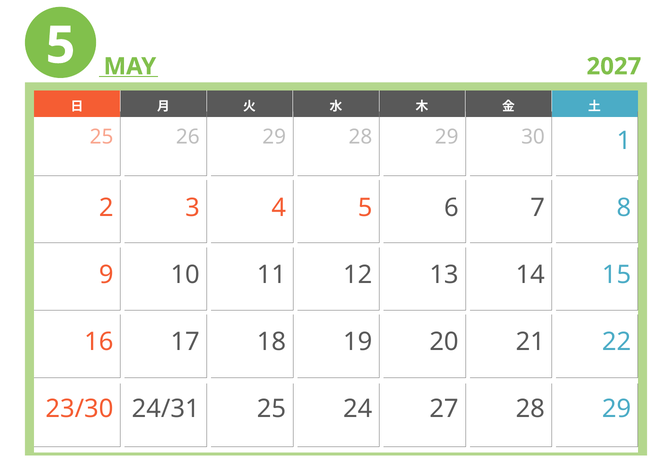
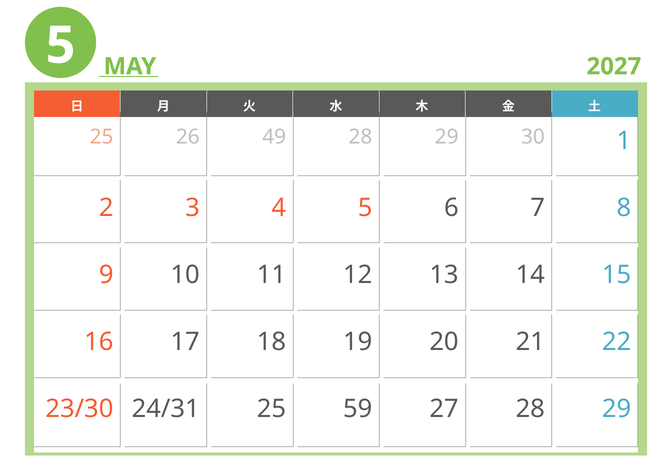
26 29: 29 -> 49 (274, 137)
24: 24 -> 59 (358, 409)
